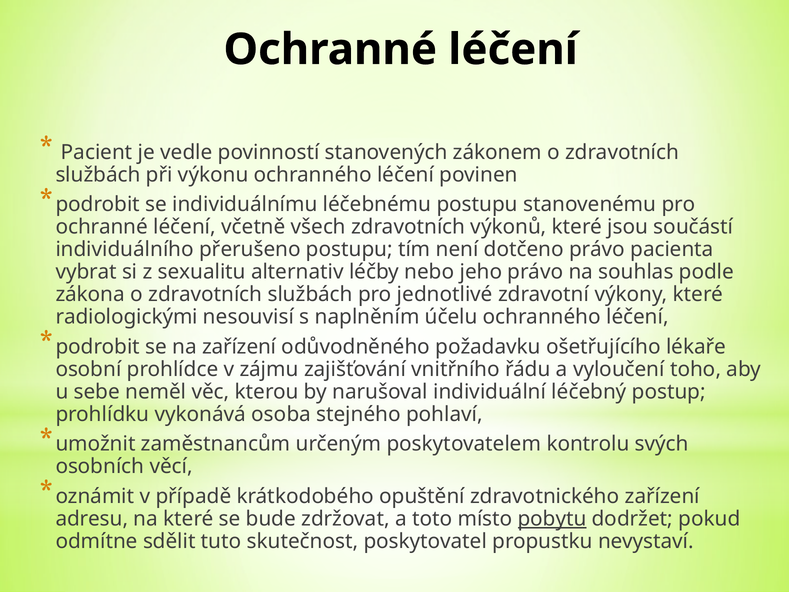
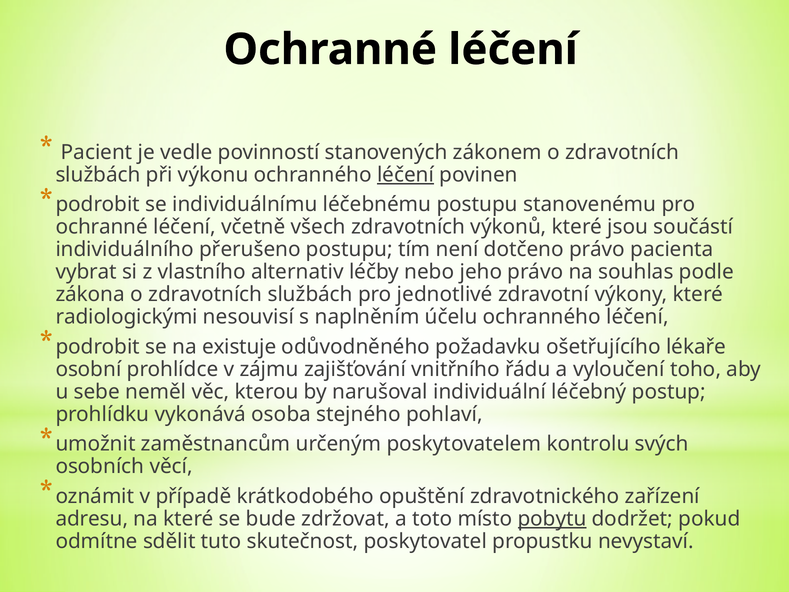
léčení underline: none -> present (406, 175)
sexualitu: sexualitu -> vlastního (202, 272)
na zařízení: zařízení -> existuje (239, 347)
